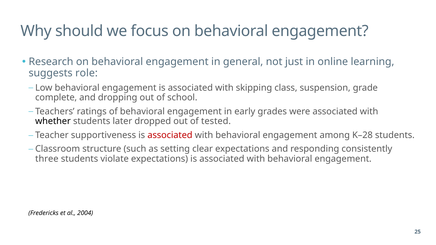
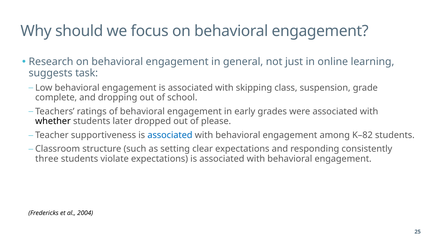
role: role -> task (87, 73)
tested: tested -> please (216, 121)
associated colour: red -> blue (170, 135)
K–28: K–28 -> K–82 (362, 135)
